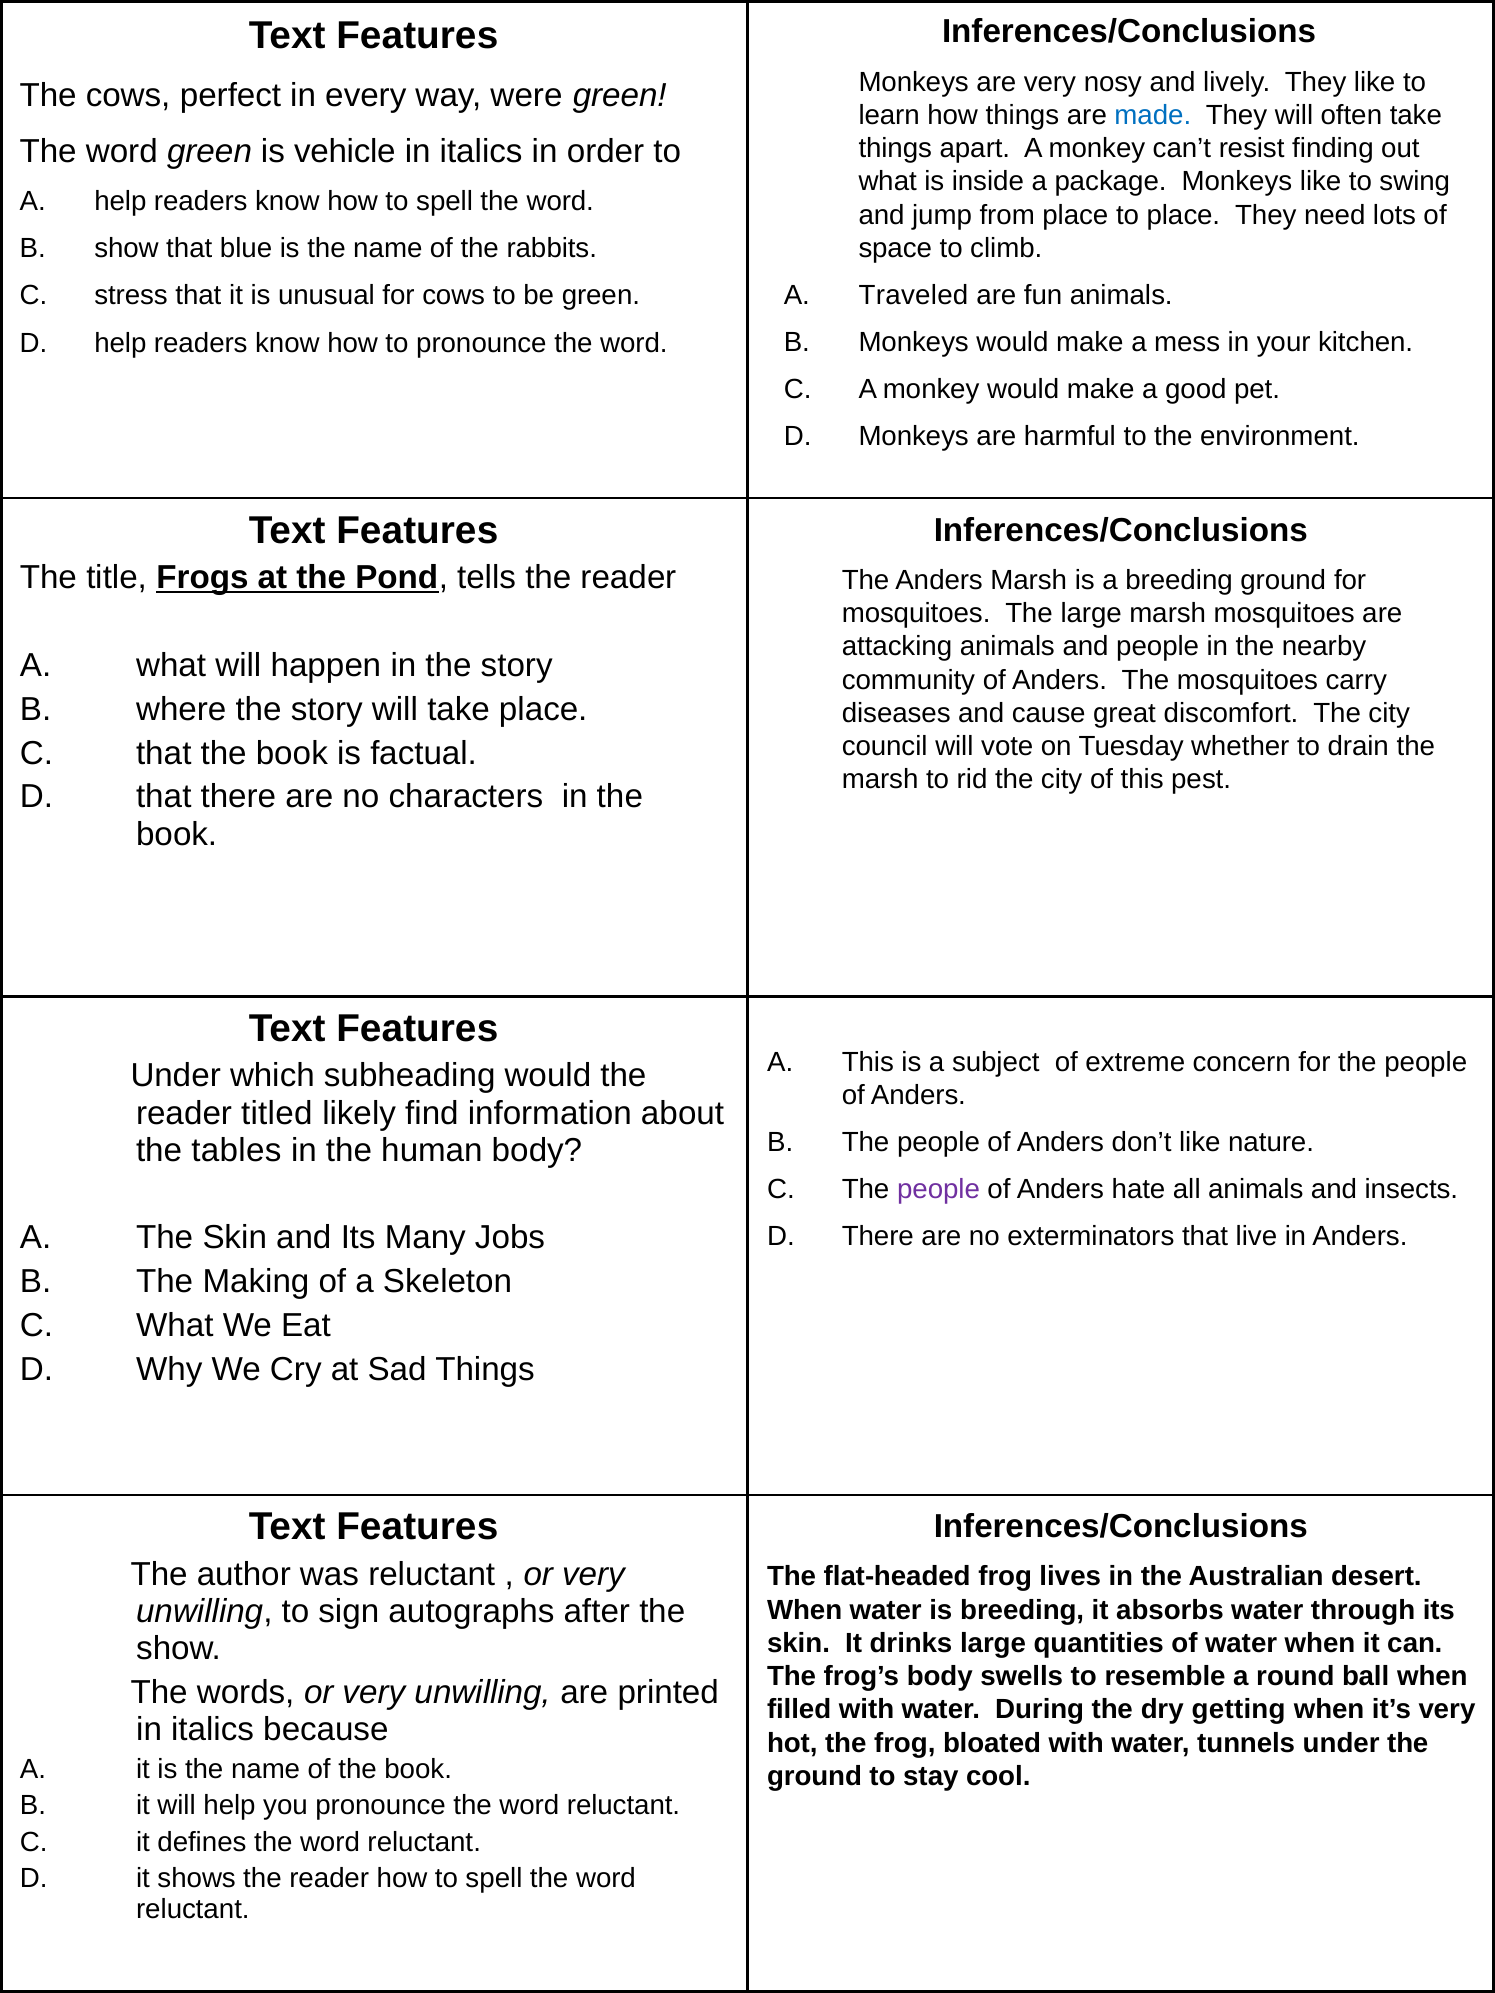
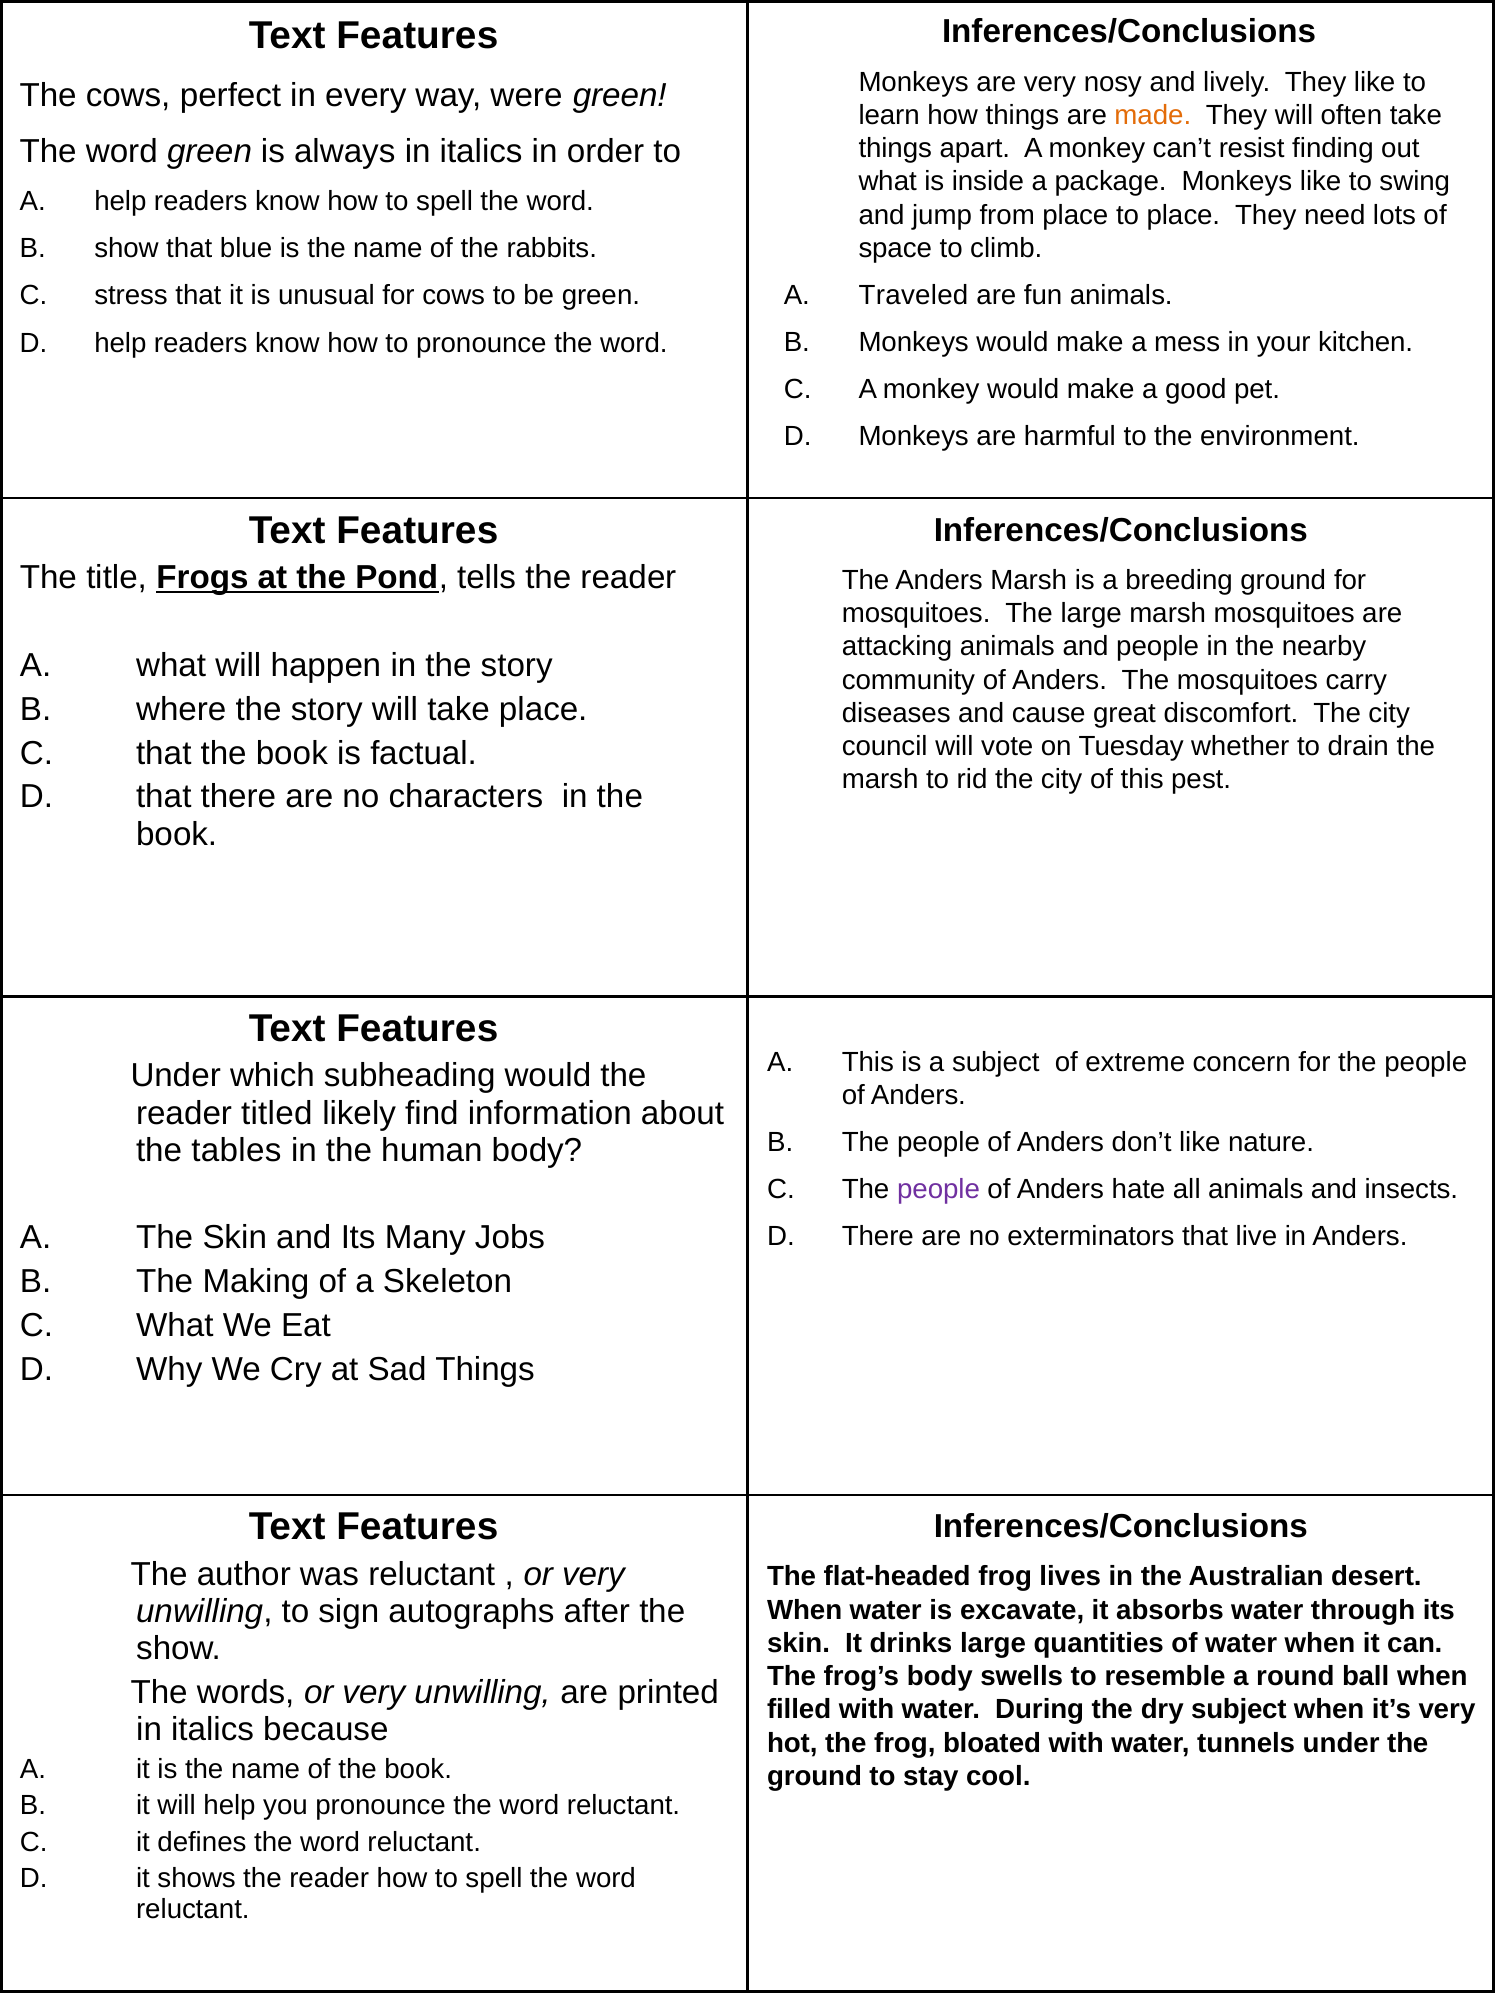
made colour: blue -> orange (1153, 115)
vehicle: vehicle -> always (345, 152)
is breeding: breeding -> excavate (1022, 1610)
dry getting: getting -> subject (1239, 1710)
